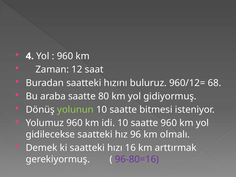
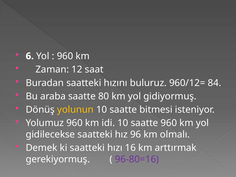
4: 4 -> 6 (30, 56)
68: 68 -> 84 (215, 83)
yolunun colour: light green -> yellow (75, 110)
